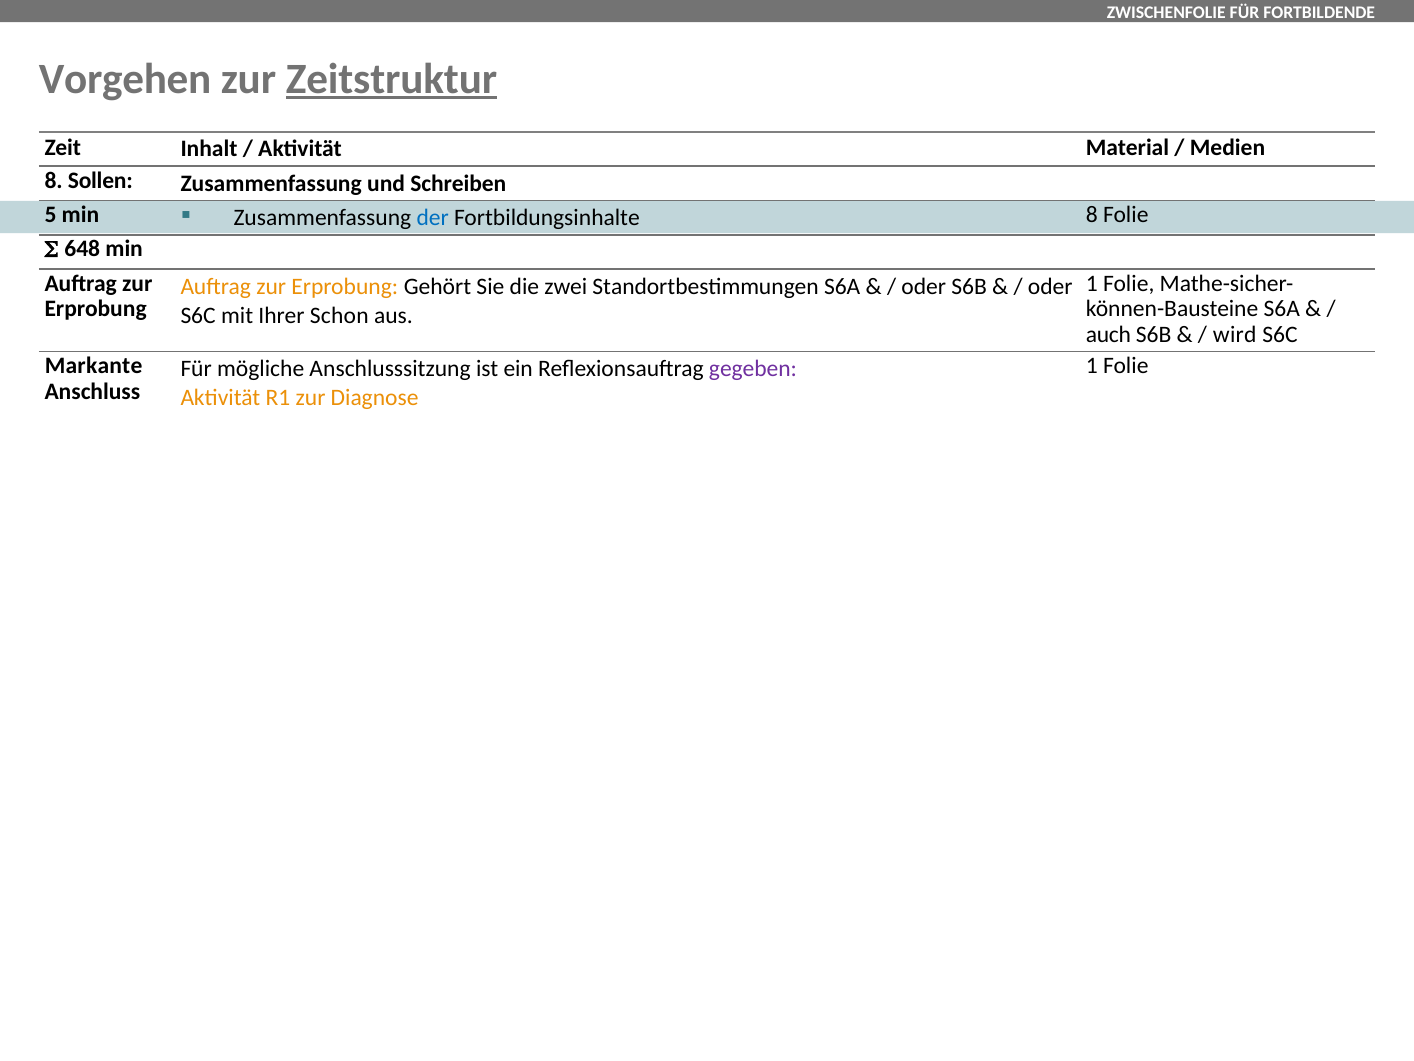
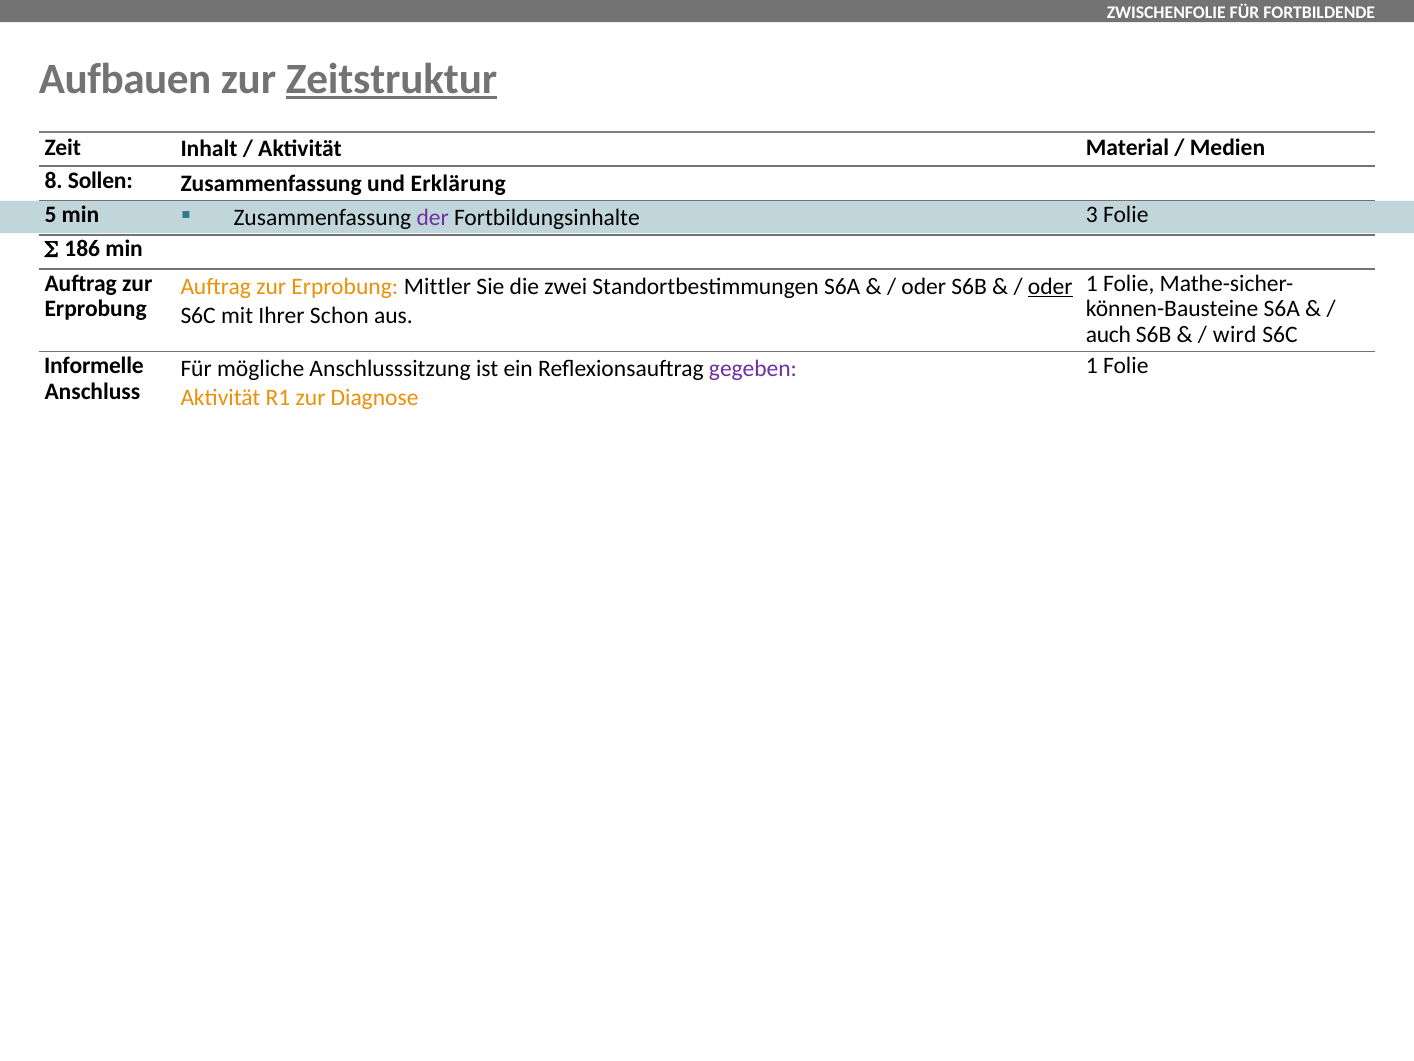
Vorgehen: Vorgehen -> Aufbauen (125, 79)
Schreiben: Schreiben -> Erklärung (458, 183)
der colour: blue -> purple (433, 218)
Fortbildungsinhalte 8: 8 -> 3 (1092, 215)
648: 648 -> 186 (82, 249)
Gehört: Gehört -> Mittler (437, 286)
oder underline: none -> present (1050, 286)
Markante: Markante -> Informelle (94, 366)
